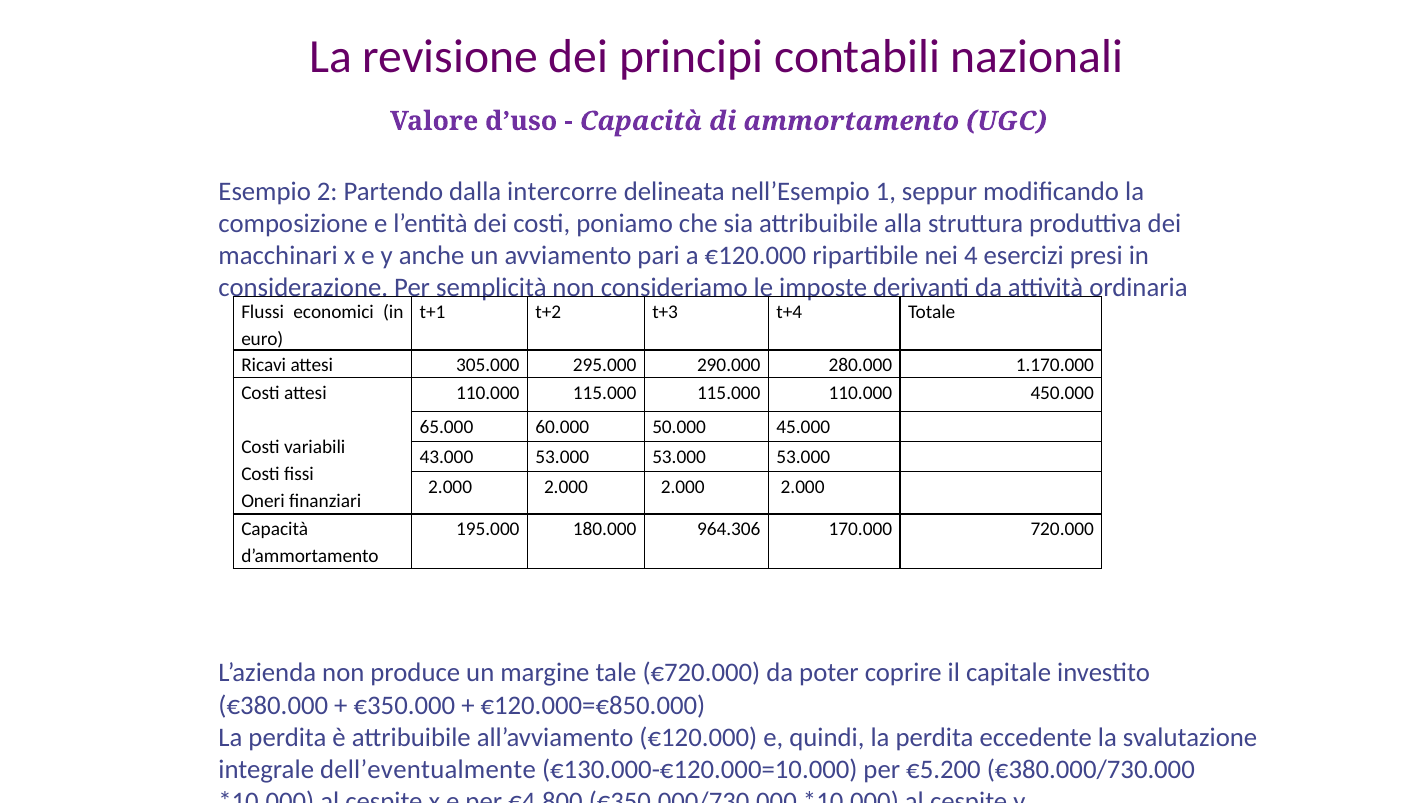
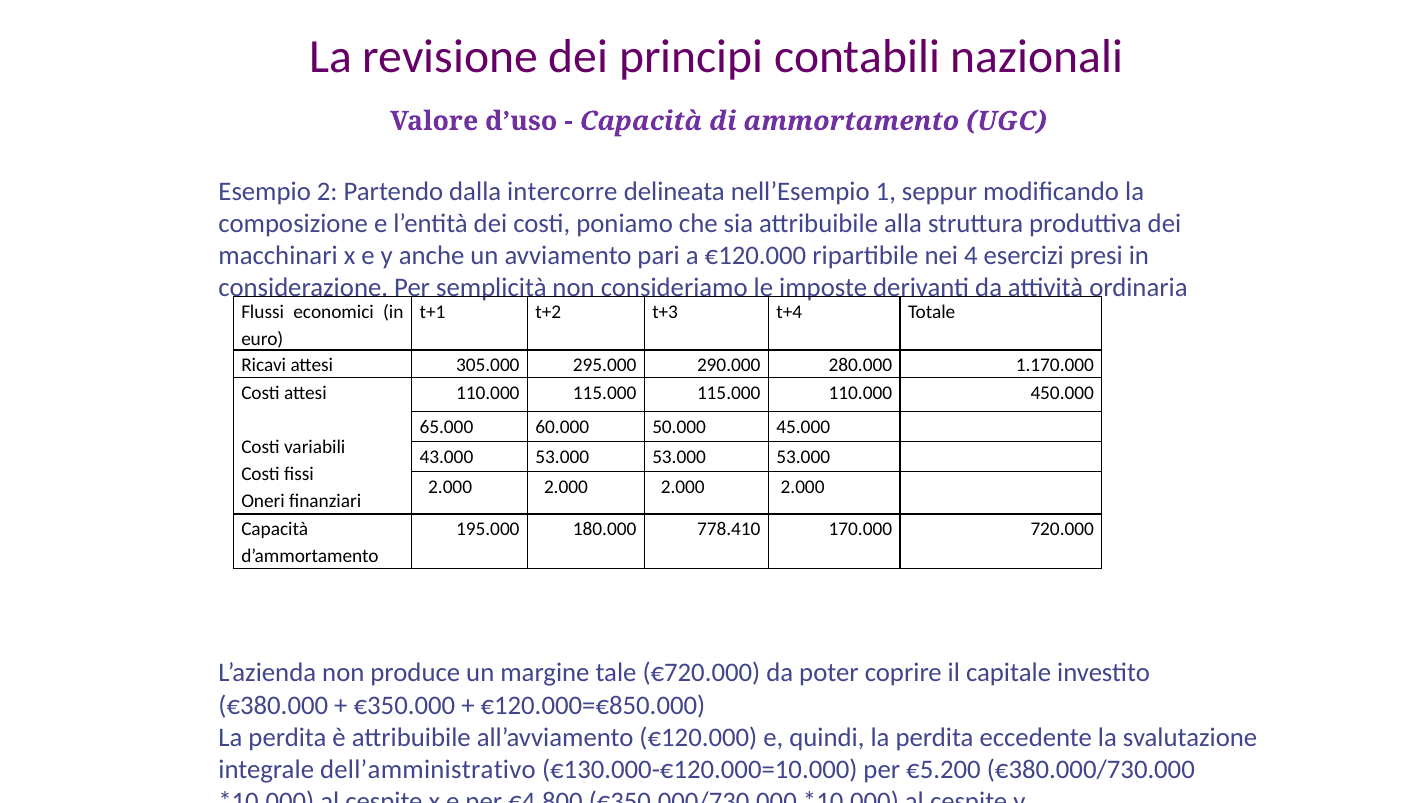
964.306: 964.306 -> 778.410 (729, 530)
dell’eventualmente: dell’eventualmente -> dell’amministrativo (428, 770)
